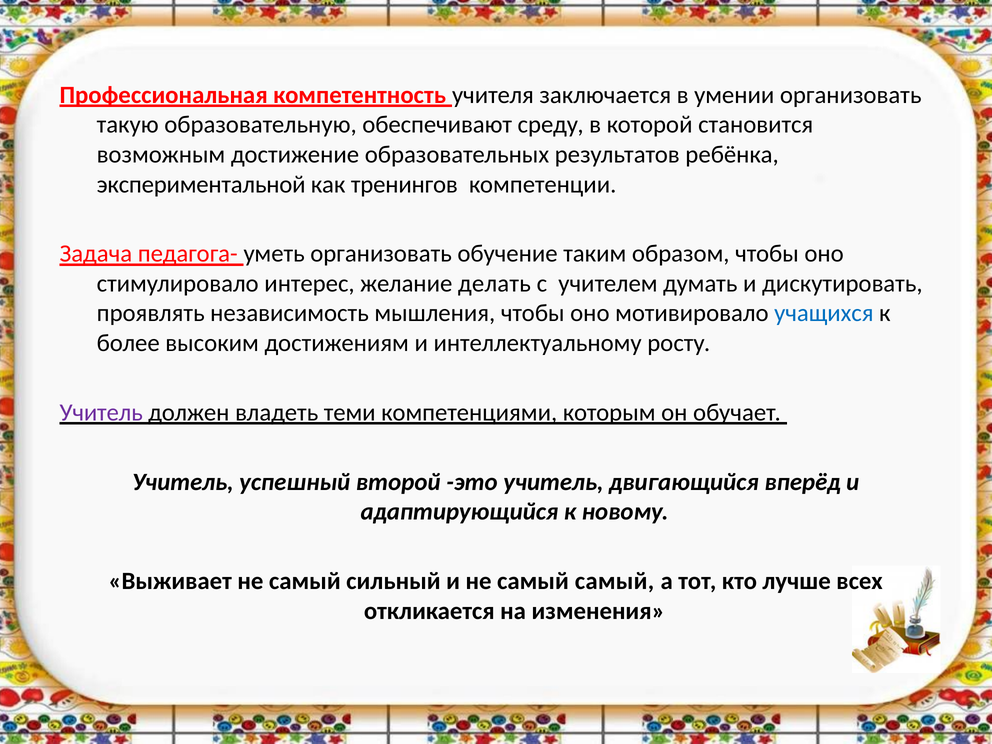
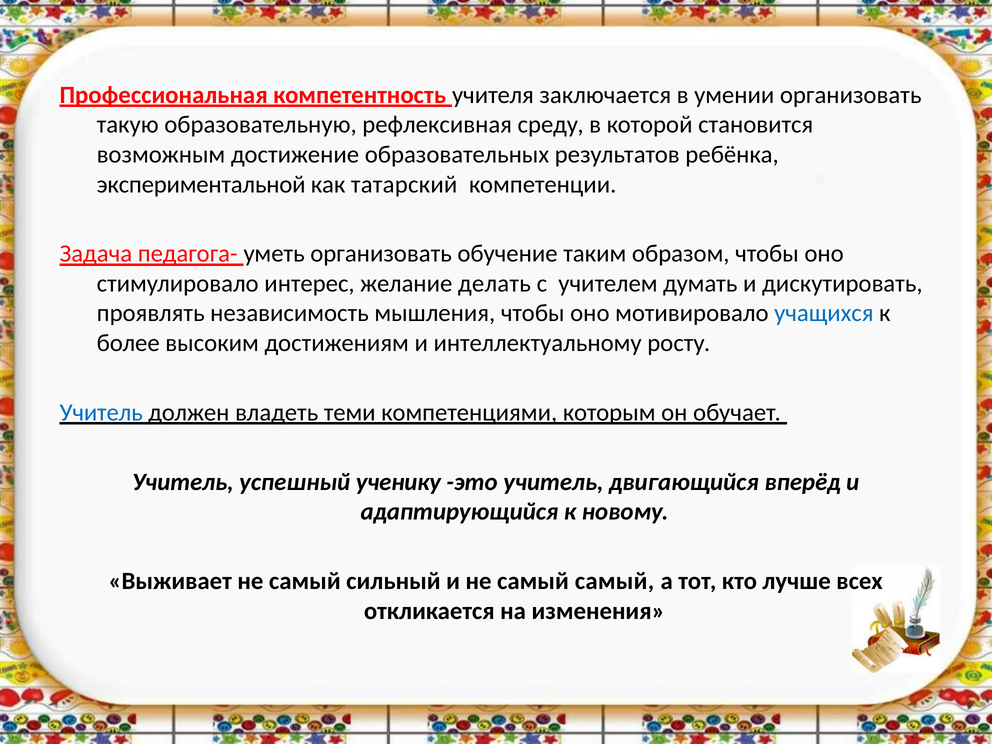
обеспечивают: обеспечивают -> рефлексивная (437, 125)
тренингов: тренингов -> татарский (404, 184)
Учитель colour: purple -> blue (101, 412)
второй: второй -> ученику (398, 482)
